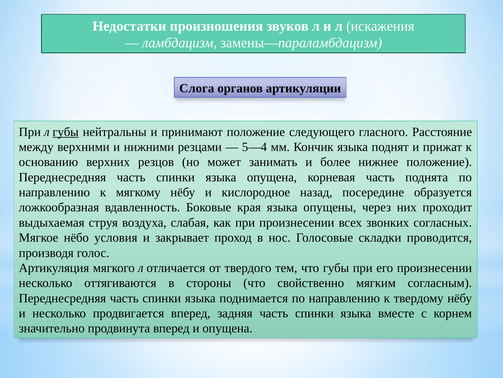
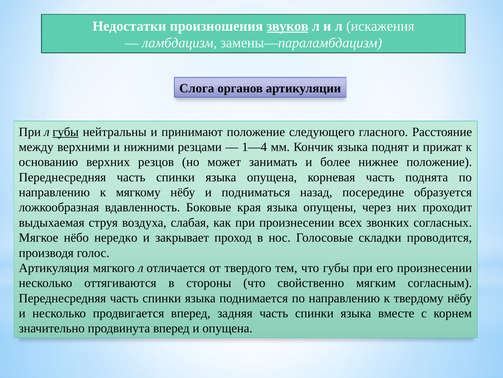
звуков underline: none -> present (288, 26)
5—4: 5—4 -> 1—4 (254, 147)
кислородное: кислородное -> подниматься (256, 192)
условия: условия -> нередко (116, 237)
